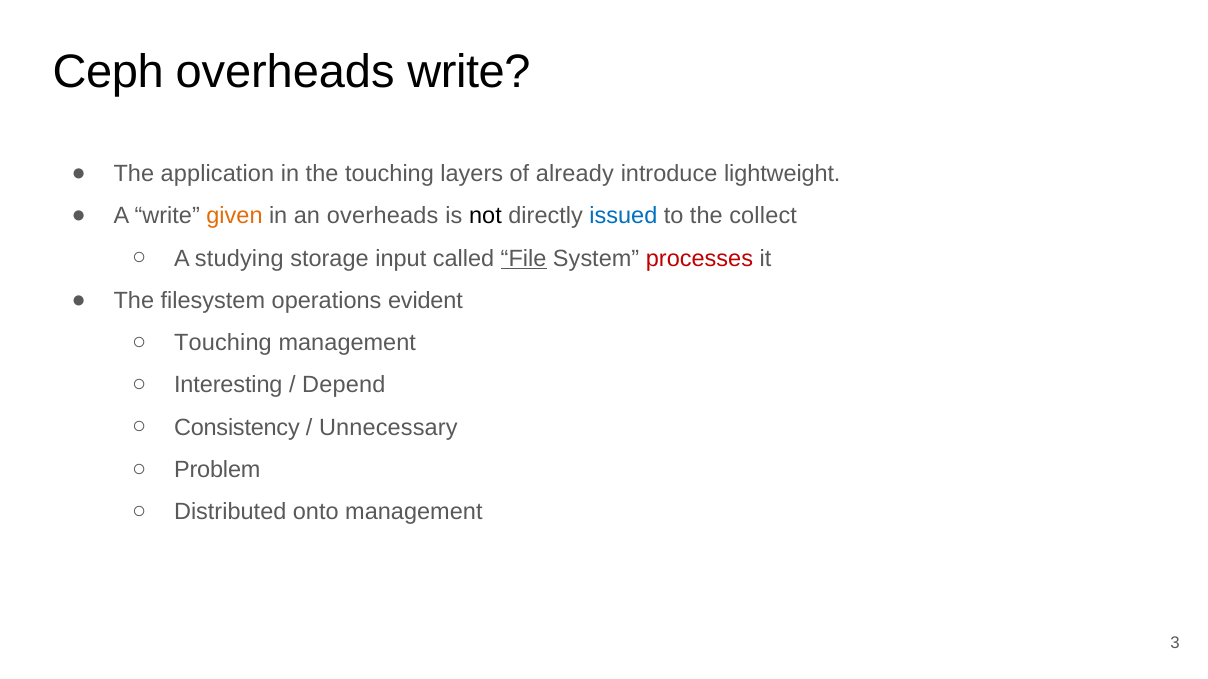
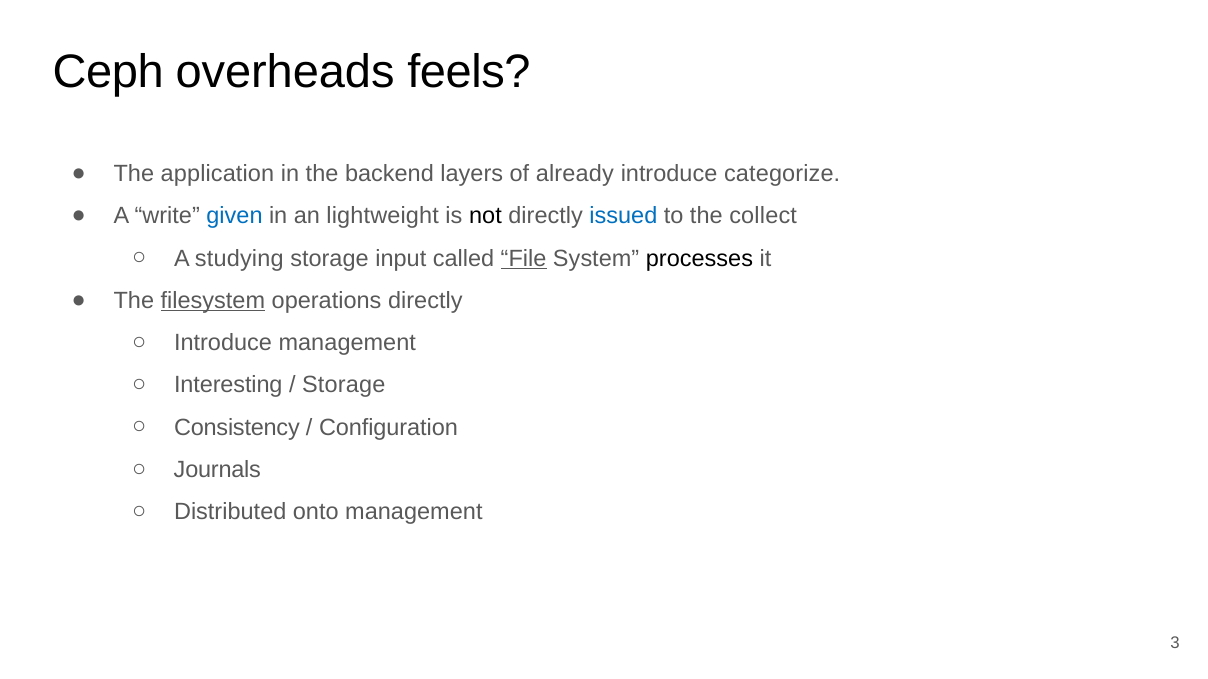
overheads write: write -> feels (469, 72)
the touching: touching -> backend (389, 174)
lightweight: lightweight -> categorize (782, 174)
given colour: orange -> blue (234, 216)
an overheads: overheads -> lightweight (383, 216)
processes colour: red -> black (699, 259)
filesystem underline: none -> present (213, 301)
operations evident: evident -> directly (425, 301)
Touching: Touching -> Introduce (223, 343)
Depend: Depend -> Storage (344, 385)
Unnecessary: Unnecessary -> Configuration (388, 428)
Problem: Problem -> Journals (217, 470)
